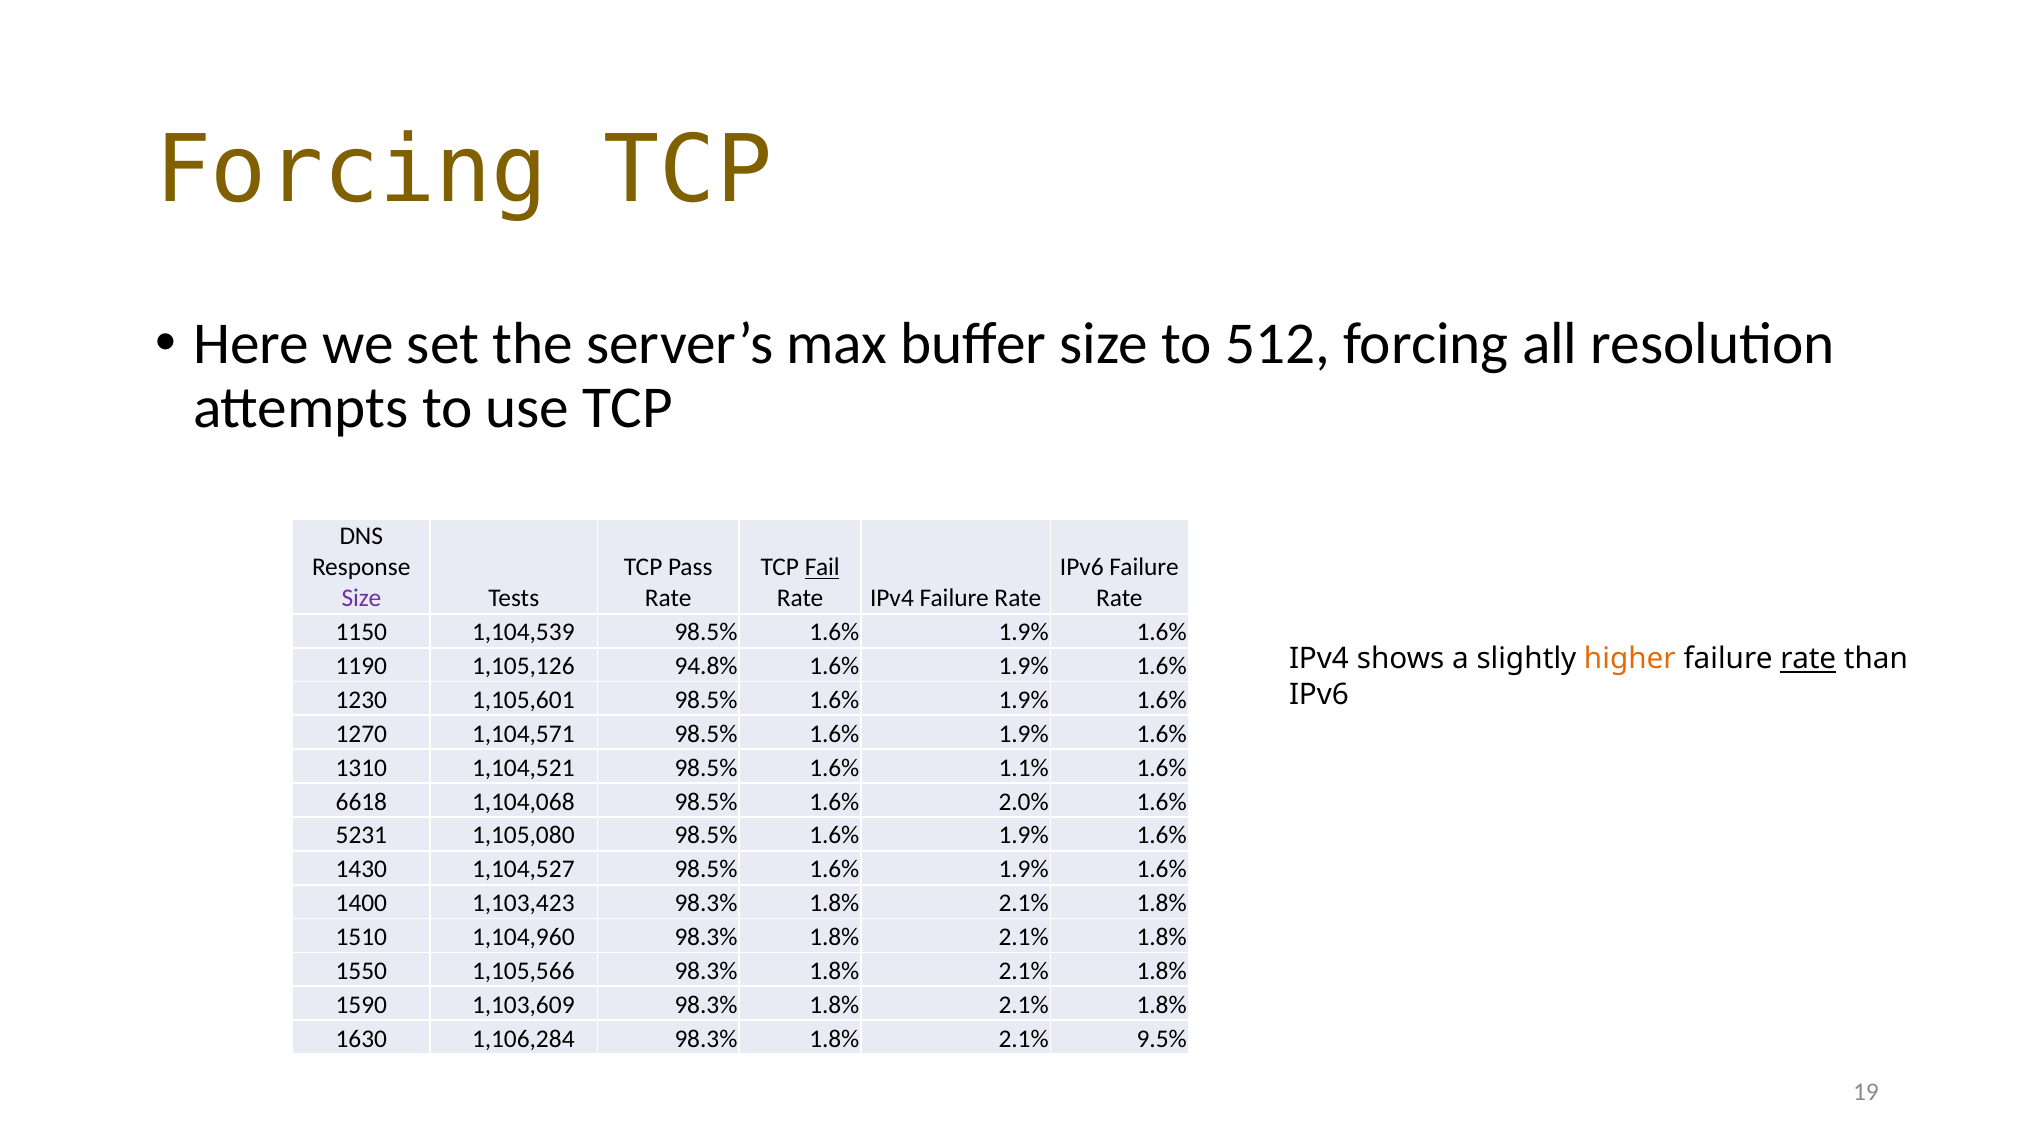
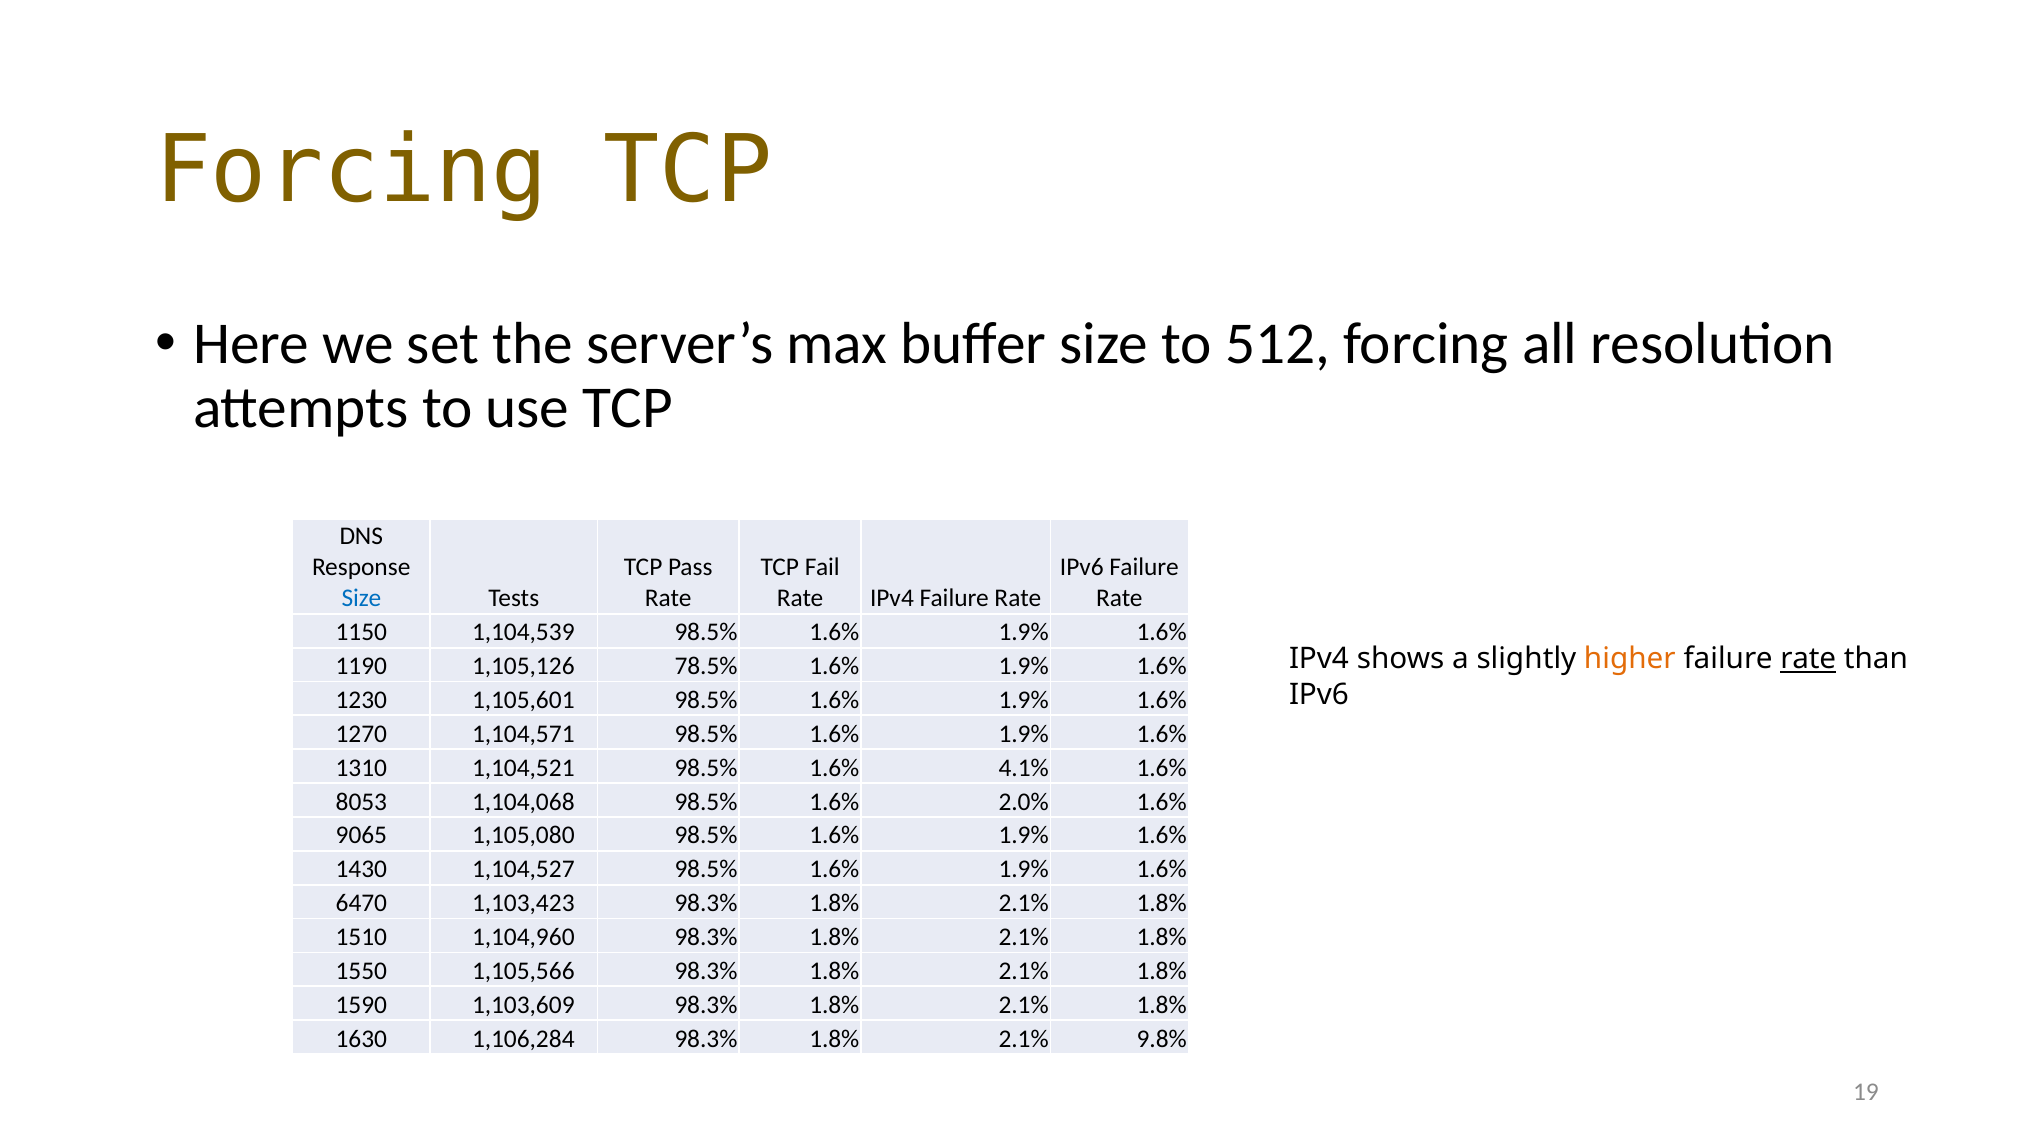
Fail underline: present -> none (822, 568)
Size colour: purple -> blue (362, 599)
94.8%: 94.8% -> 78.5% (706, 666)
1.1%: 1.1% -> 4.1% (1024, 768)
6618: 6618 -> 8053 (361, 802)
5231: 5231 -> 9065 (361, 836)
1400: 1400 -> 6470 (361, 903)
9.5%: 9.5% -> 9.8% (1162, 1039)
